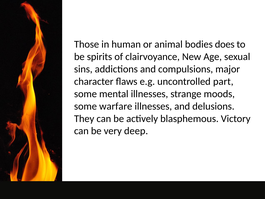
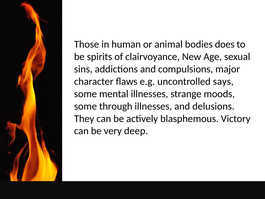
part: part -> says (223, 81)
warfare: warfare -> through (116, 106)
